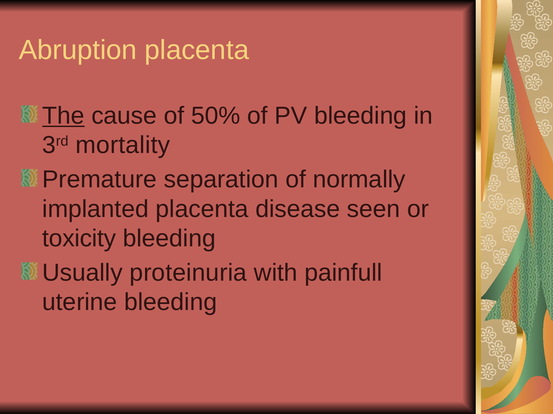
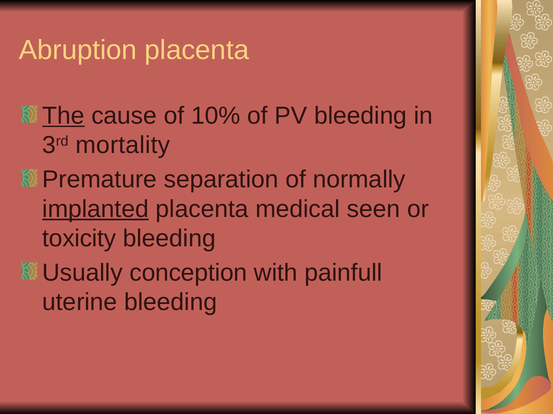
50%: 50% -> 10% (216, 116)
implanted underline: none -> present (95, 209)
disease: disease -> medical (298, 209)
proteinuria: proteinuria -> conception (188, 273)
